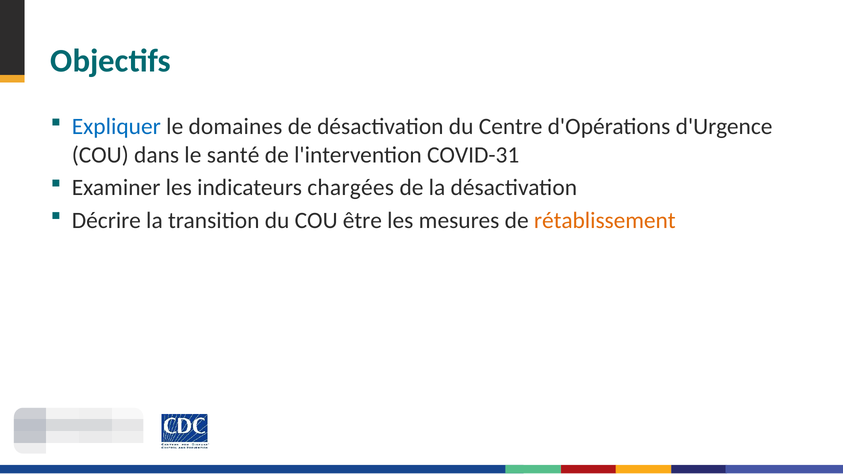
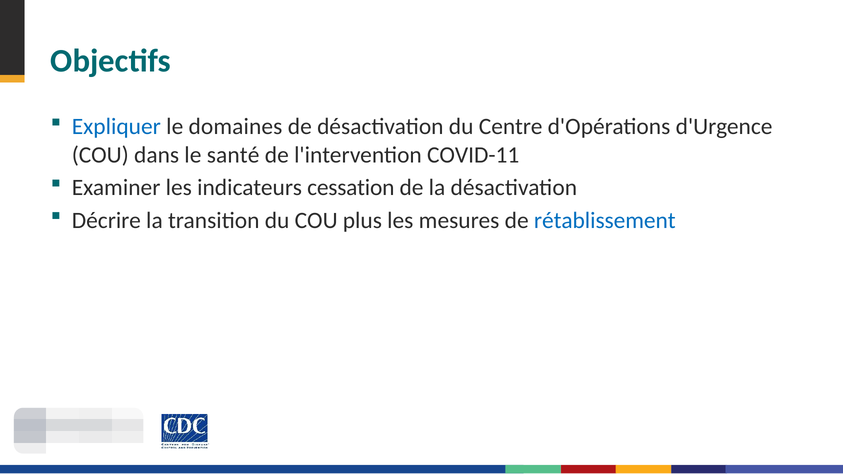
COVID-31: COVID-31 -> COVID-11 (473, 155)
chargées: chargées -> cessation (351, 188)
être: être -> plus (362, 220)
rétablissement colour: orange -> blue (605, 220)
